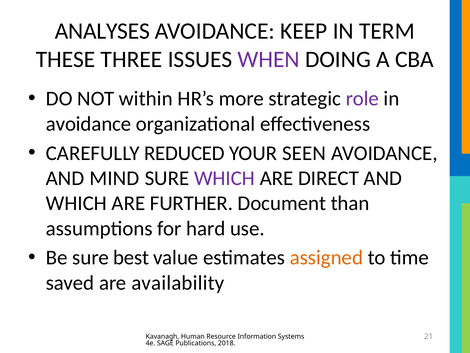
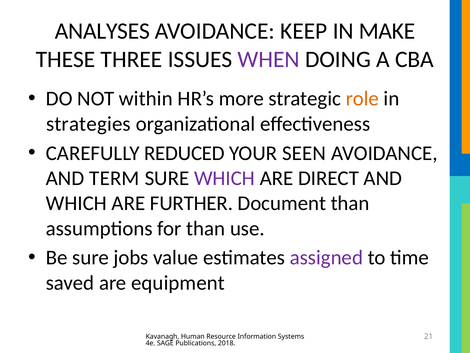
TERM: TERM -> MAKE (387, 31)
role colour: purple -> orange (362, 99)
avoidance: avoidance -> strategies (88, 124)
MIND: MIND -> TERM (114, 178)
for hard: hard -> than (206, 228)
best: best -> jobs (131, 257)
assigned colour: orange -> purple (326, 257)
availability: availability -> equipment (178, 282)
